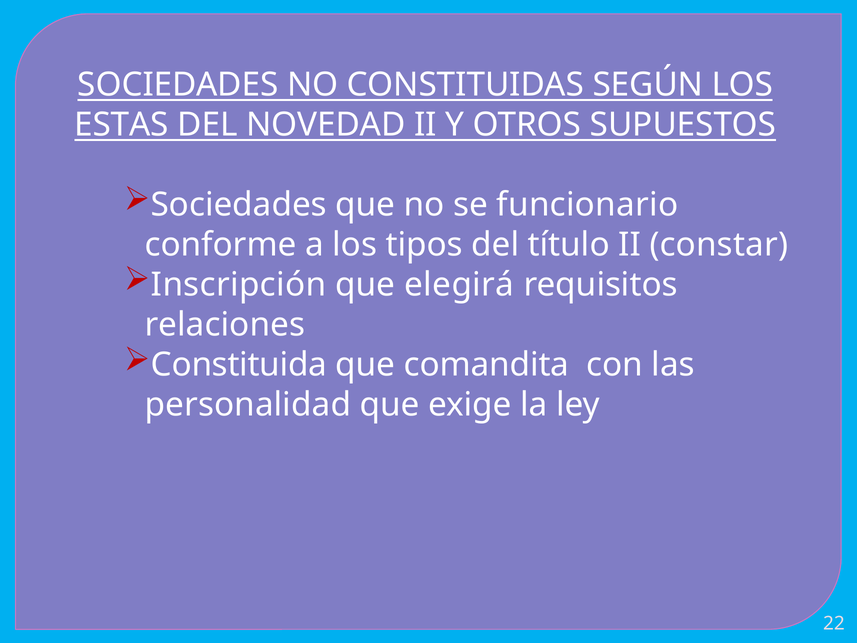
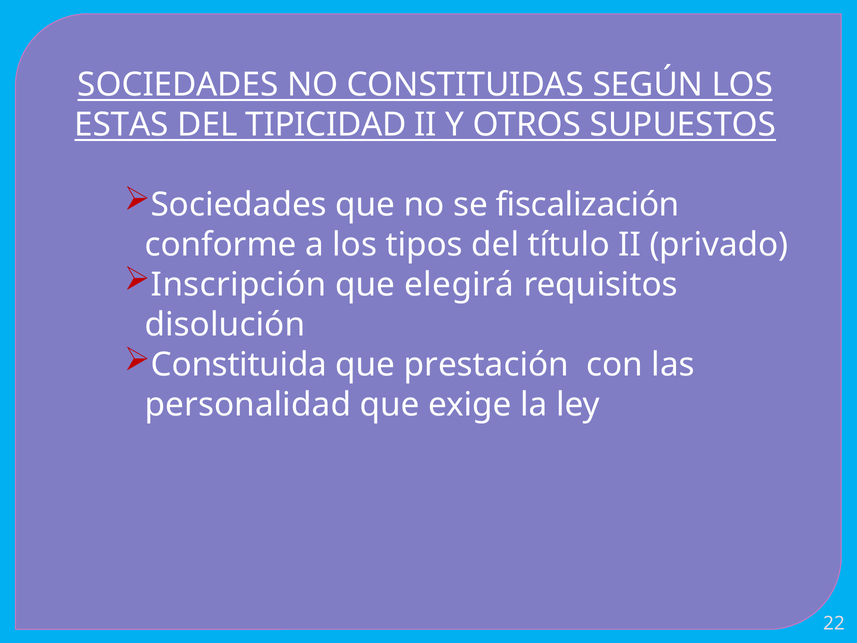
NOVEDAD: NOVEDAD -> TIPICIDAD (326, 125)
funcionario: funcionario -> fiscalización (588, 205)
constar: constar -> privado (719, 245)
relaciones: relaciones -> disolución (225, 325)
comandita: comandita -> prestación (486, 365)
